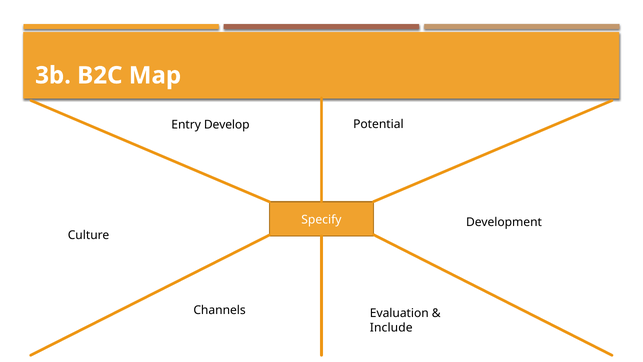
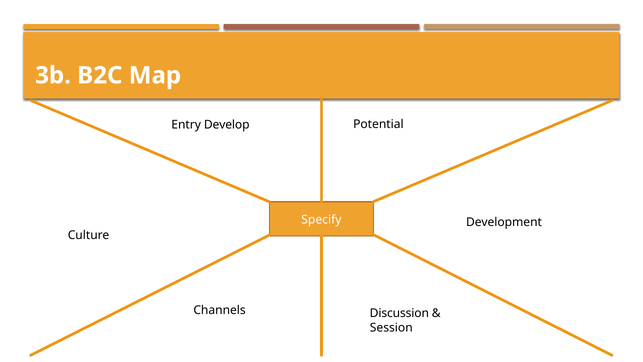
Evaluation: Evaluation -> Discussion (399, 313)
Include: Include -> Session (391, 328)
